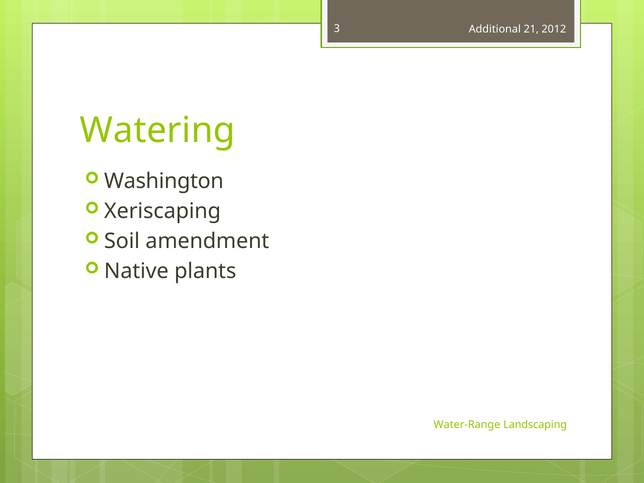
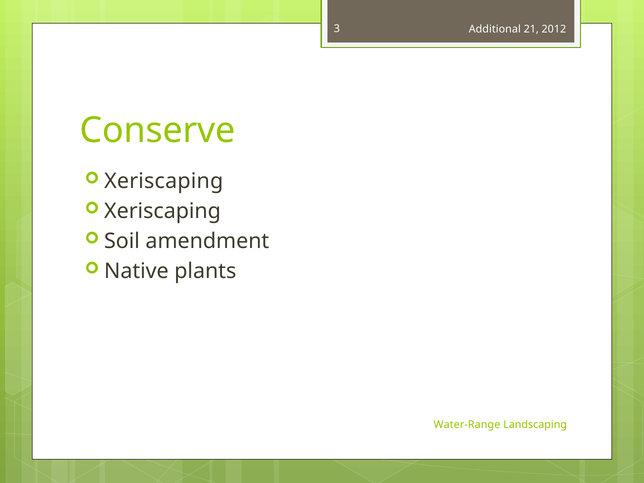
Watering: Watering -> Conserve (158, 131)
Washington: Washington -> Xeriscaping (164, 181)
